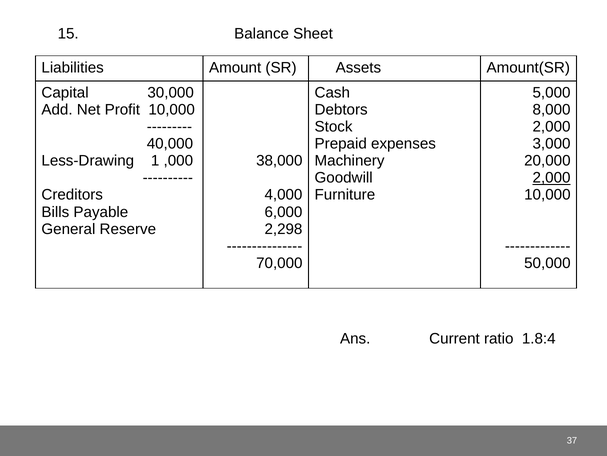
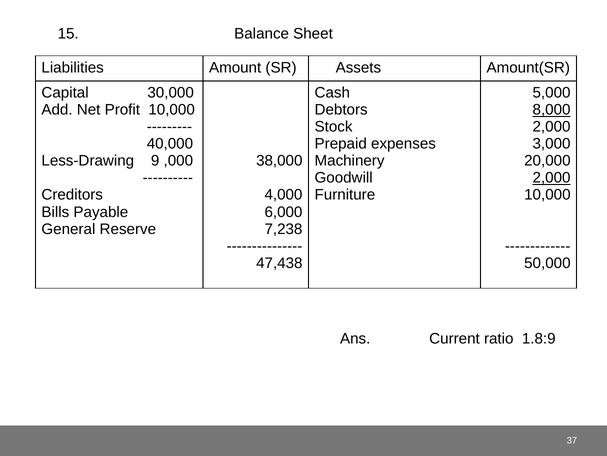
8,000 underline: none -> present (552, 110)
1: 1 -> 9 (155, 161)
2,298: 2,298 -> 7,238 (283, 229)
70,000: 70,000 -> 47,438 (279, 263)
1.8:4: 1.8:4 -> 1.8:9 (539, 338)
